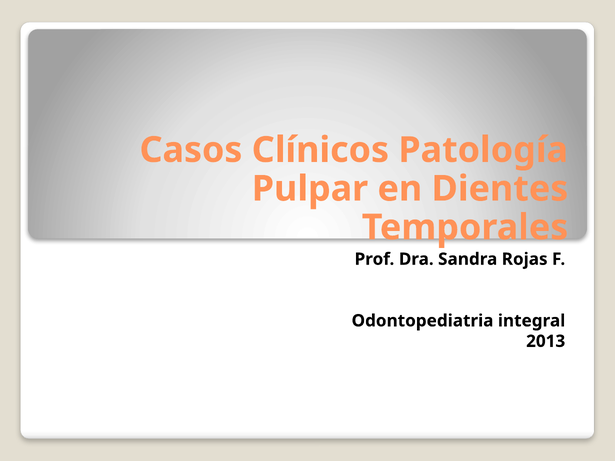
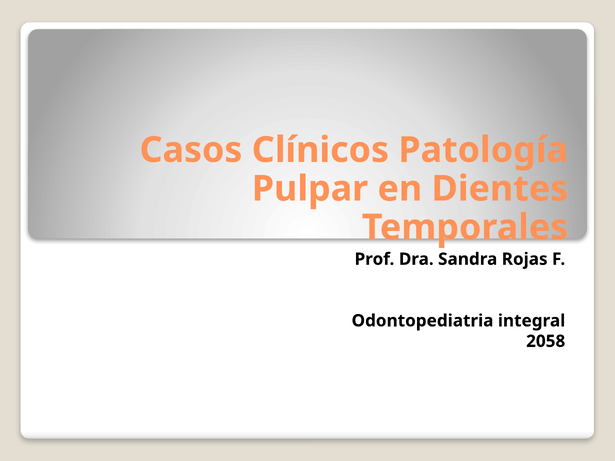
2013: 2013 -> 2058 (546, 341)
